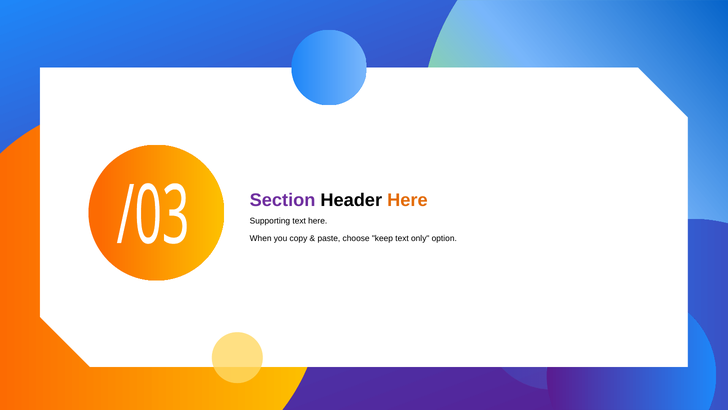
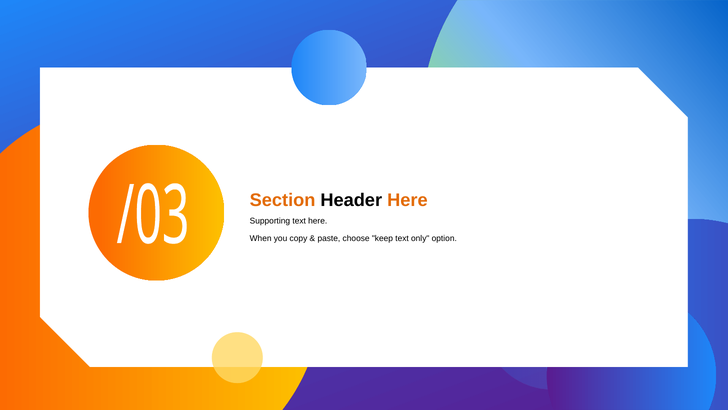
Section colour: purple -> orange (283, 200)
